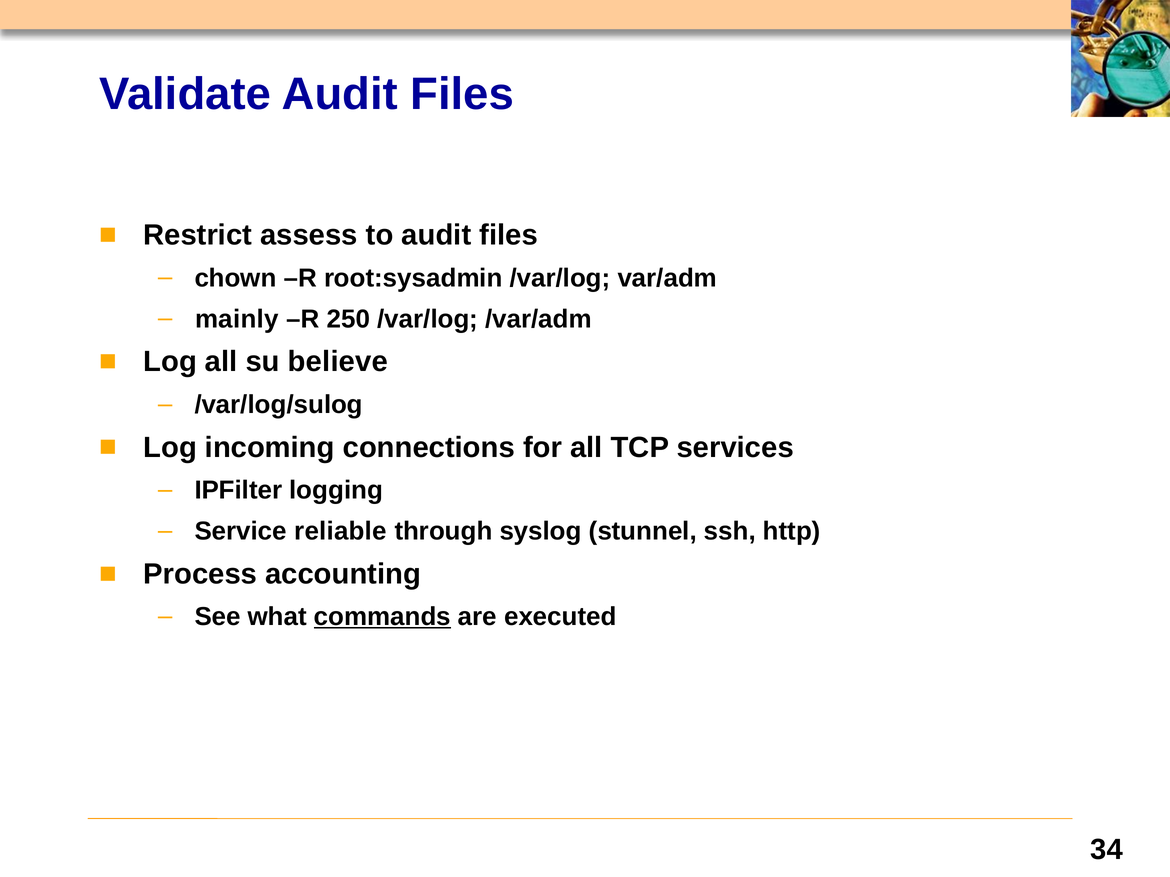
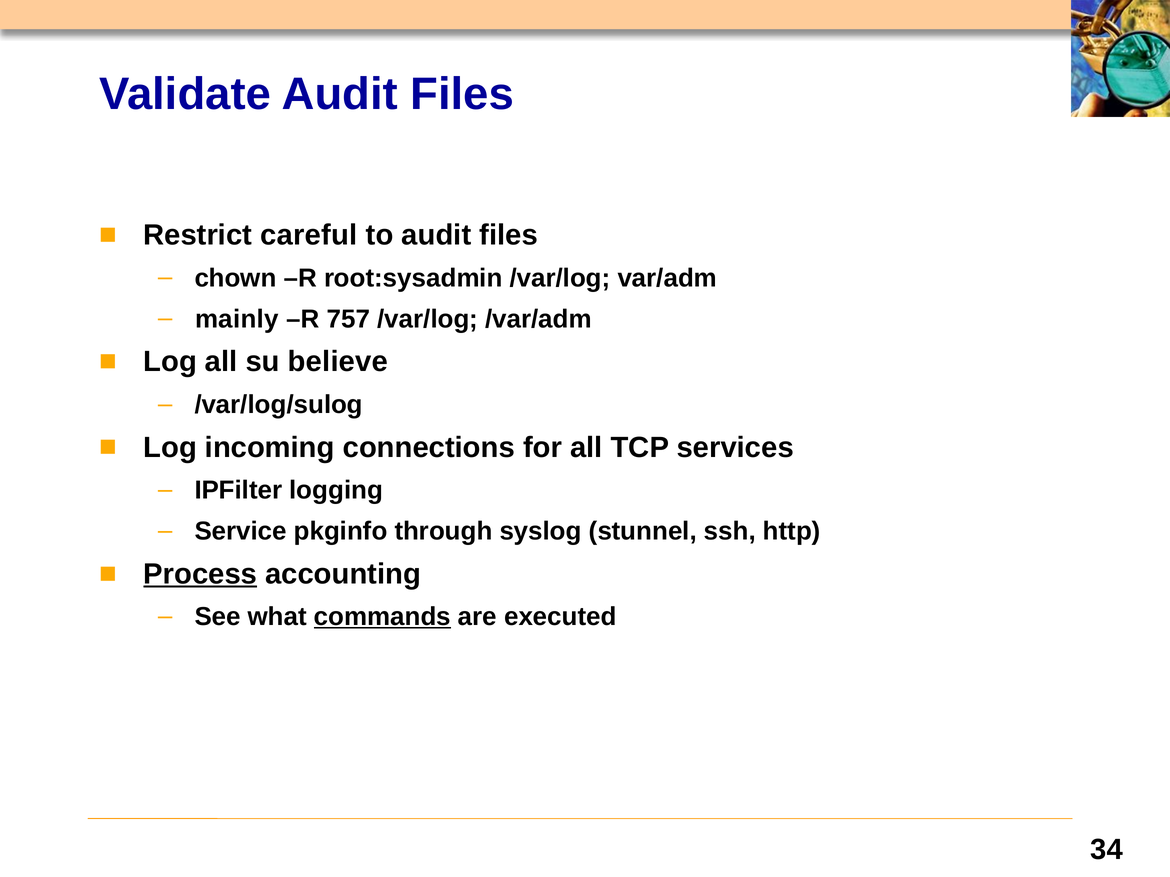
assess: assess -> careful (309, 235)
250: 250 -> 757 (348, 319)
reliable: reliable -> pkginfo (341, 531)
Process underline: none -> present (200, 574)
